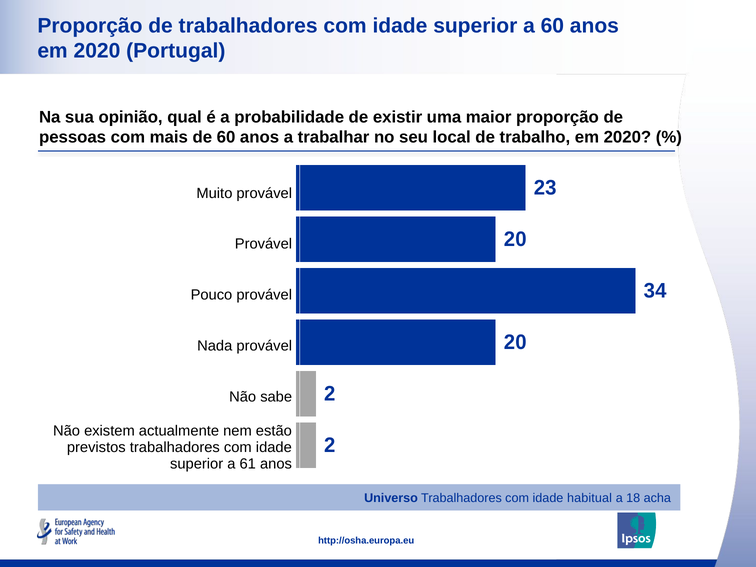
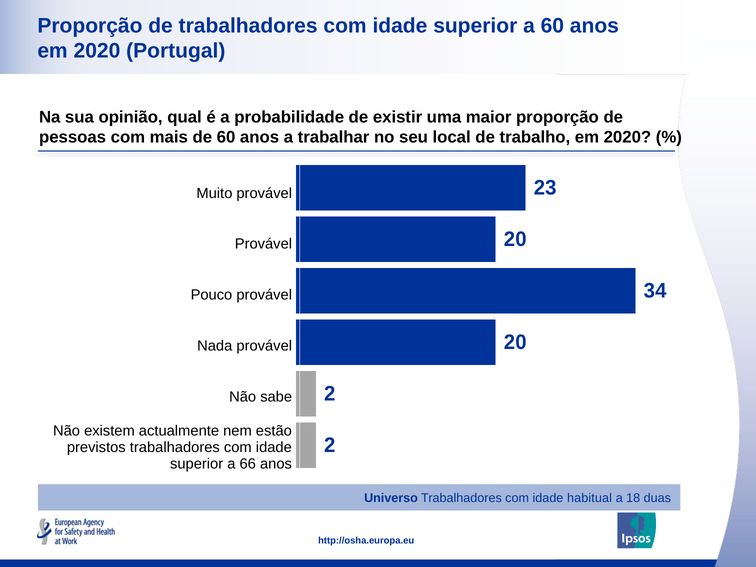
61: 61 -> 66 (248, 464)
acha: acha -> duas (657, 498)
